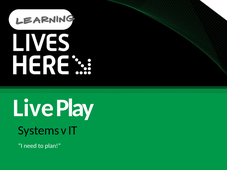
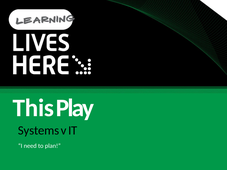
Live: Live -> This (33, 108)
